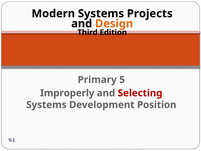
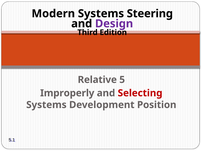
Projects: Projects -> Steering (150, 14)
Design colour: orange -> purple (114, 24)
Primary: Primary -> Relative (97, 80)
